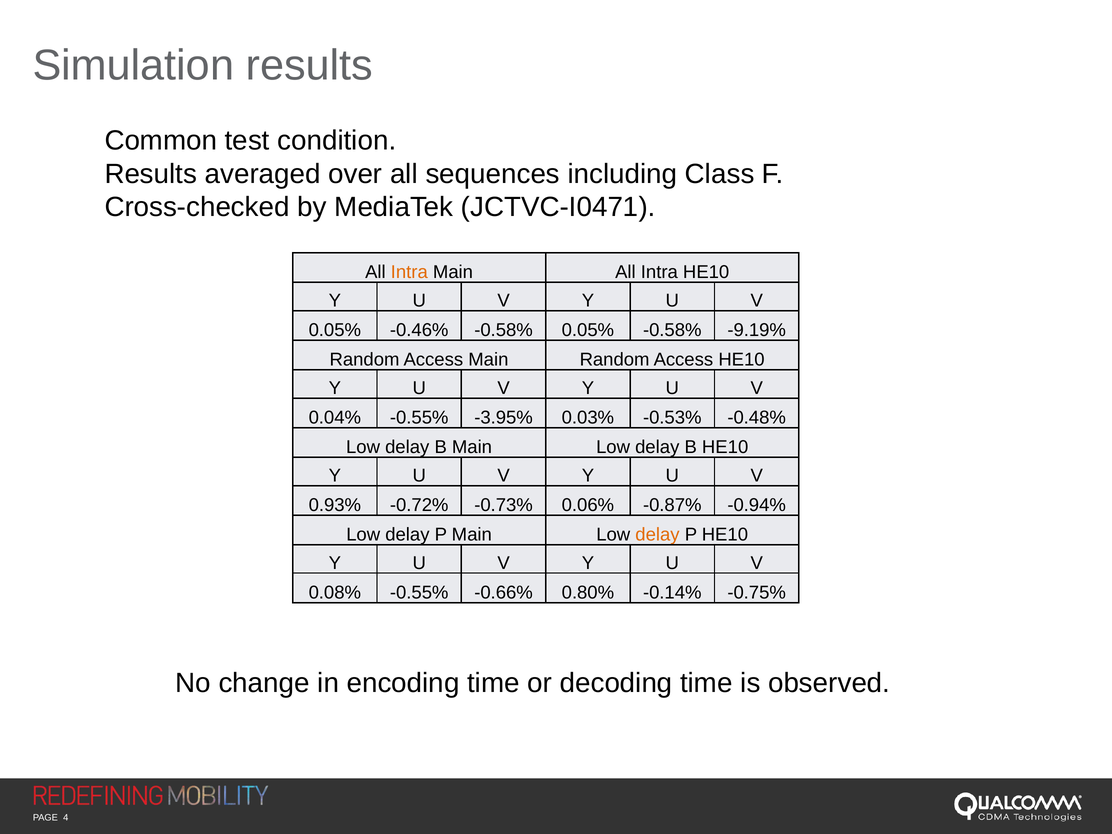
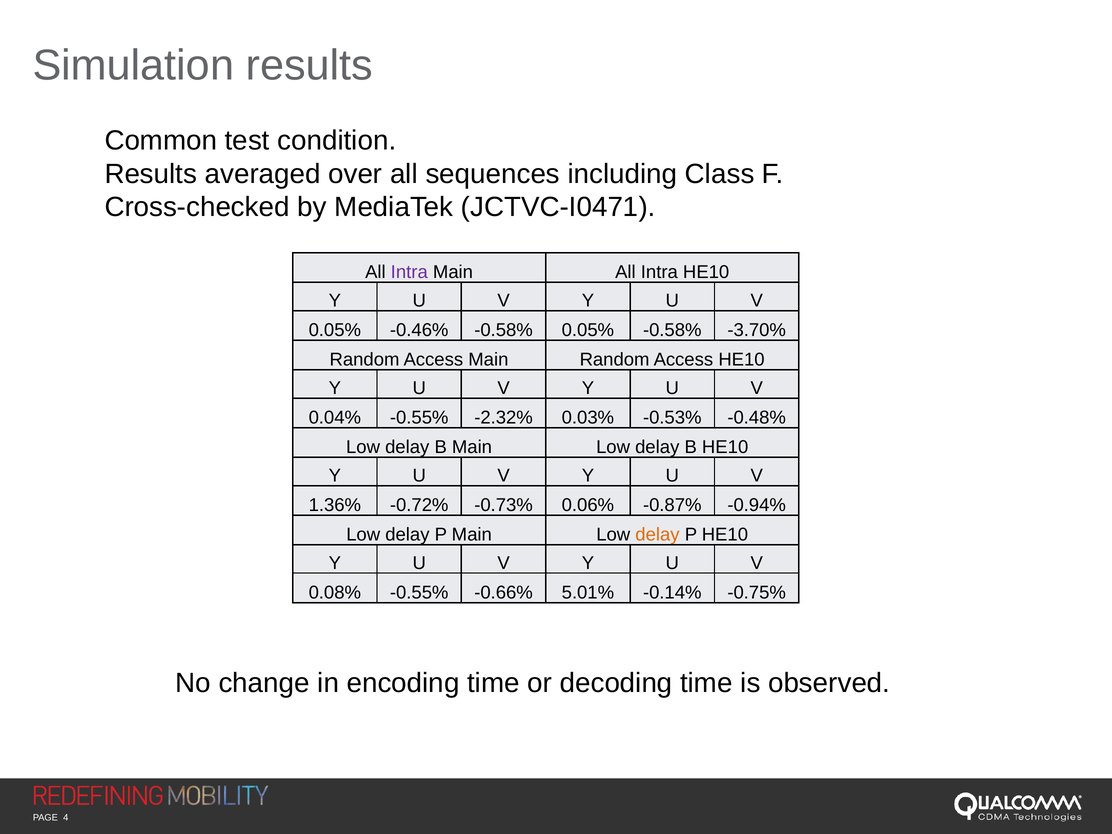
Intra colour: orange -> purple (409, 272)
-9.19%: -9.19% -> -3.70% (757, 330)
-3.95%: -3.95% -> -2.32% (504, 418)
0.93%: 0.93% -> 1.36% (335, 505)
0.80%: 0.80% -> 5.01% (588, 593)
